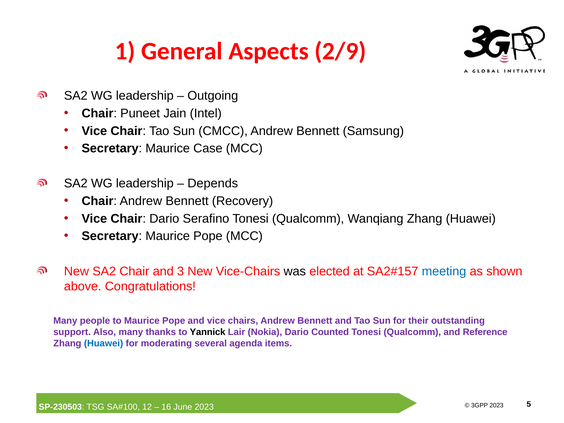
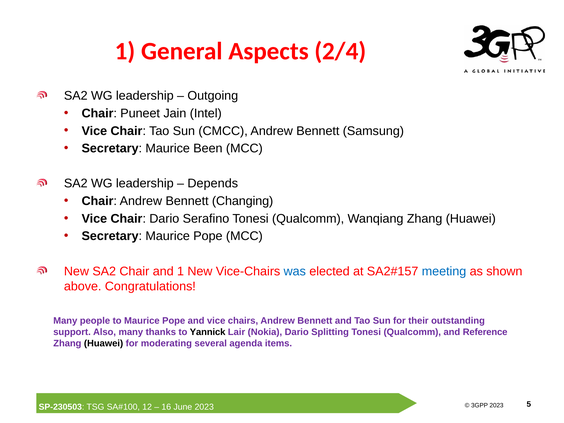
2/9: 2/9 -> 2/4 (340, 51)
Case: Case -> Been (208, 148)
Recovery: Recovery -> Changing (243, 201)
and 3: 3 -> 1 (180, 271)
was colour: black -> blue (295, 271)
Counted: Counted -> Splitting (330, 332)
Huawei colour: blue -> black (104, 343)
